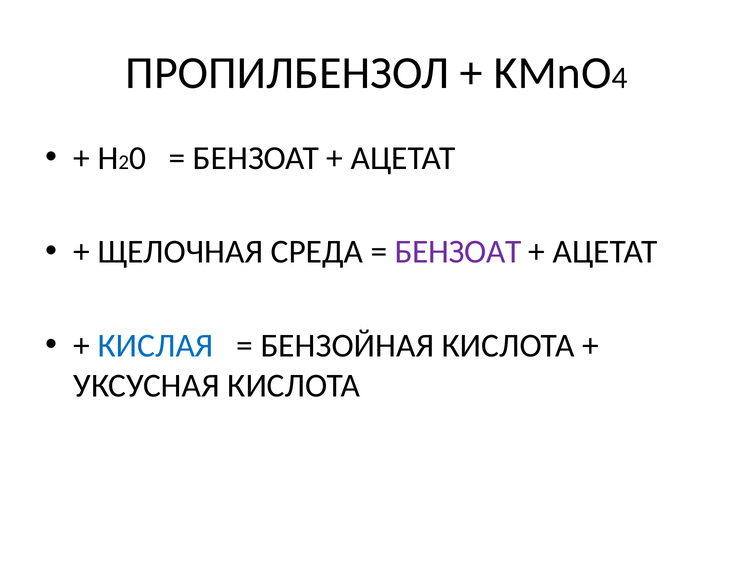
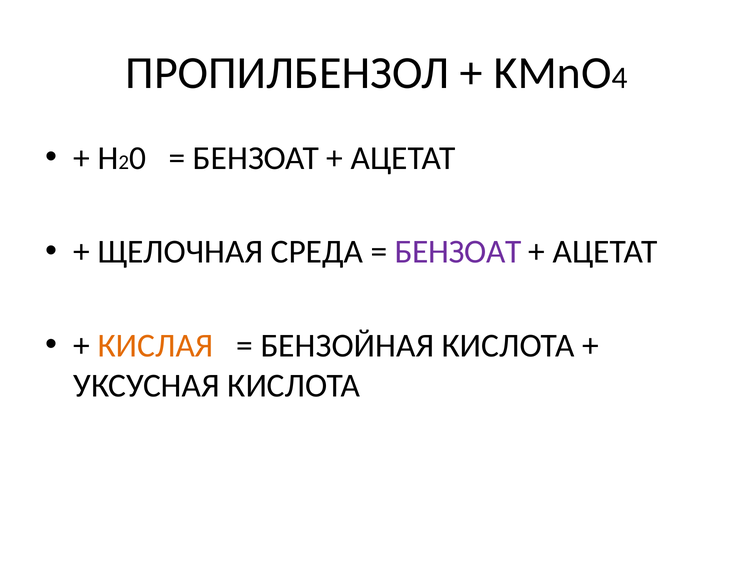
КИСЛАЯ colour: blue -> orange (156, 345)
